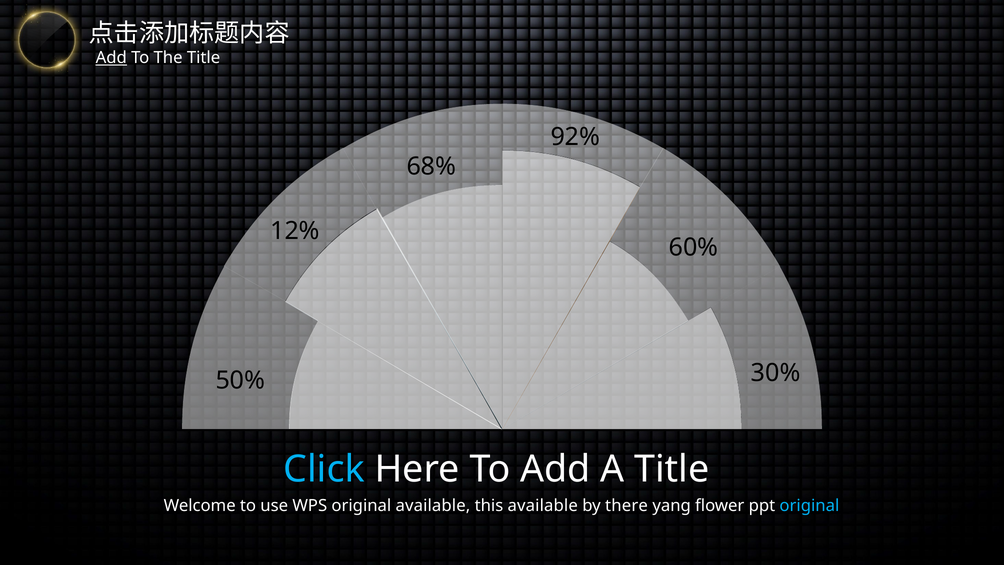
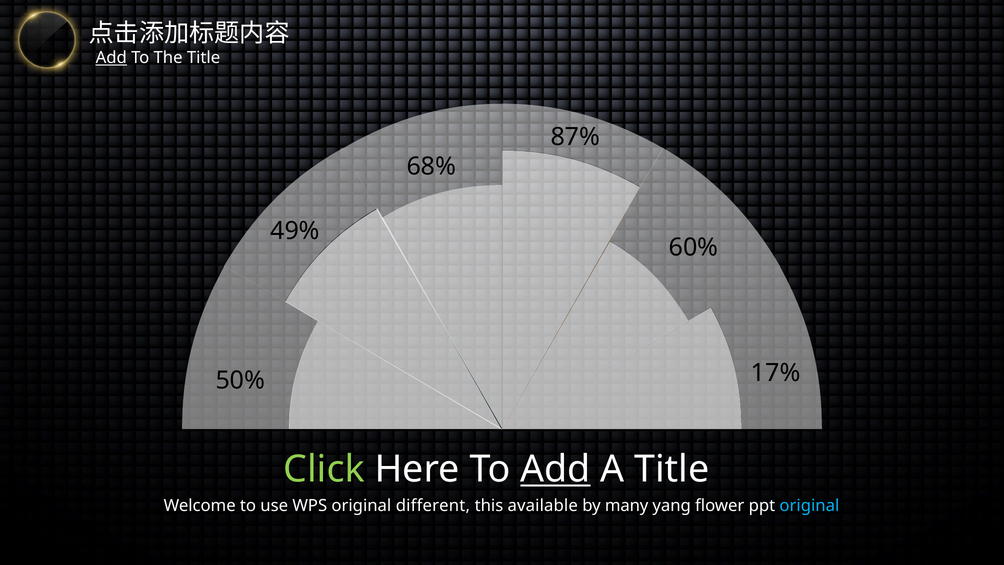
92%: 92% -> 87% (575, 137)
12%: 12% -> 49% (295, 231)
30%: 30% -> 17% (776, 373)
Click colour: light blue -> light green (324, 469)
Add underline: none -> present (555, 469)
original available: available -> different (433, 506)
there: there -> many (627, 506)
